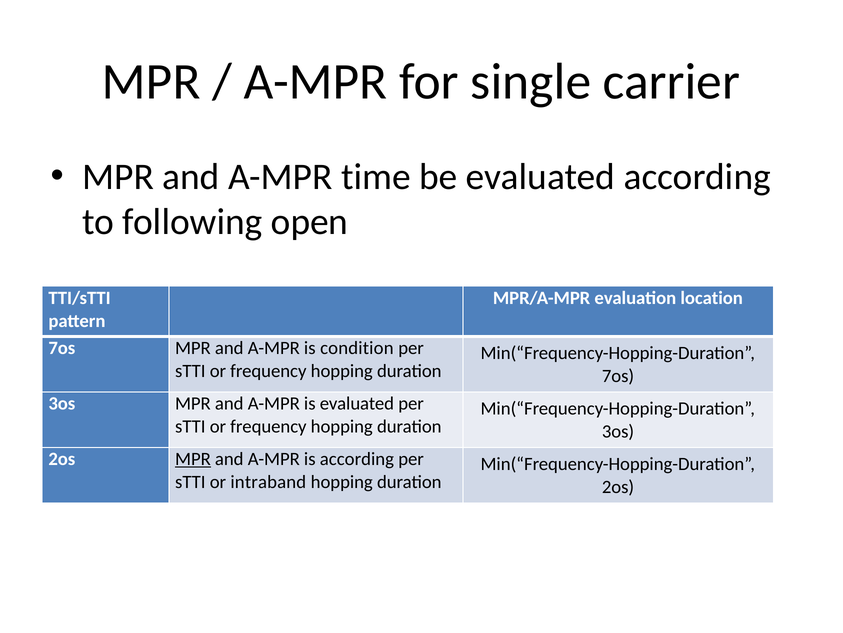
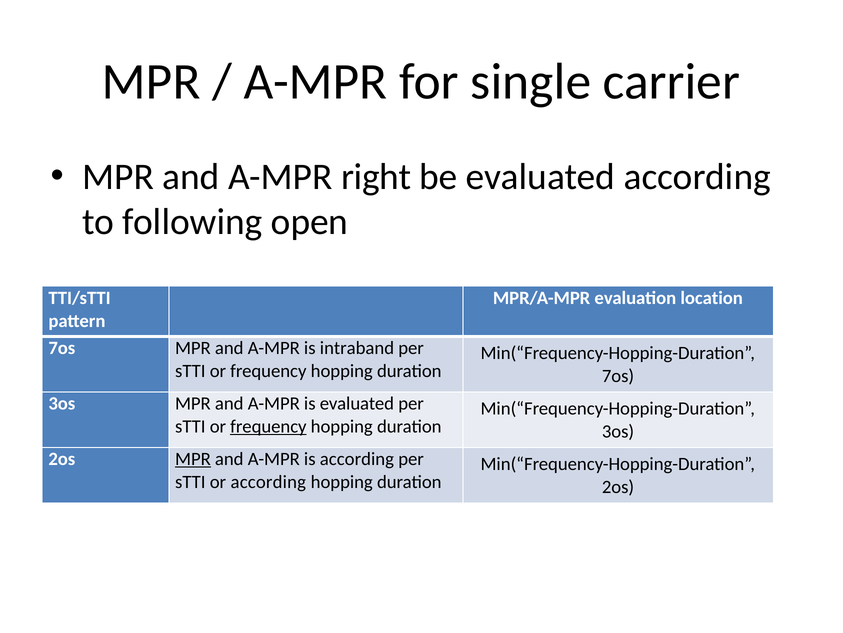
time: time -> right (376, 177)
condition: condition -> intraband (357, 348)
frequency underline: none -> present (268, 426)
or intraband: intraband -> according (268, 481)
